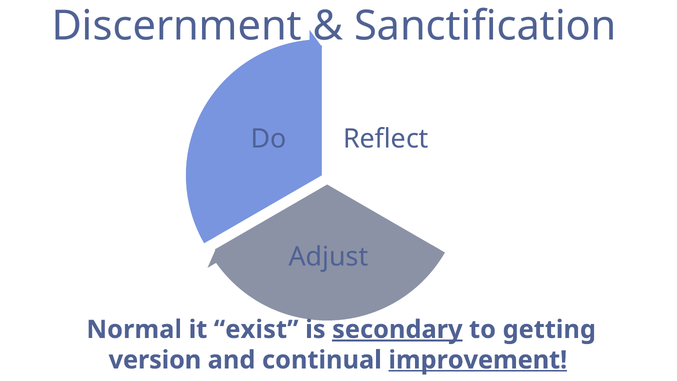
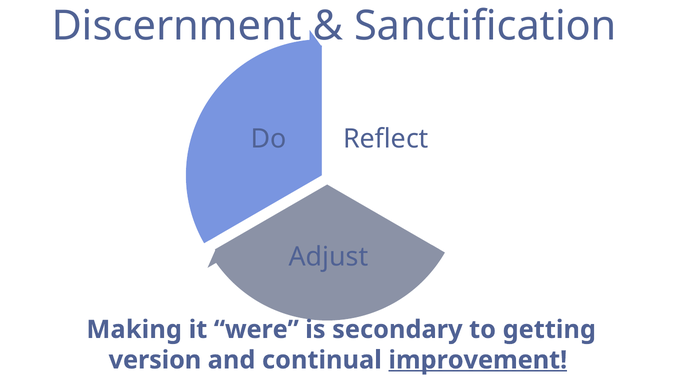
Normal: Normal -> Making (134, 329)
exist: exist -> were (256, 329)
secondary underline: present -> none (397, 329)
